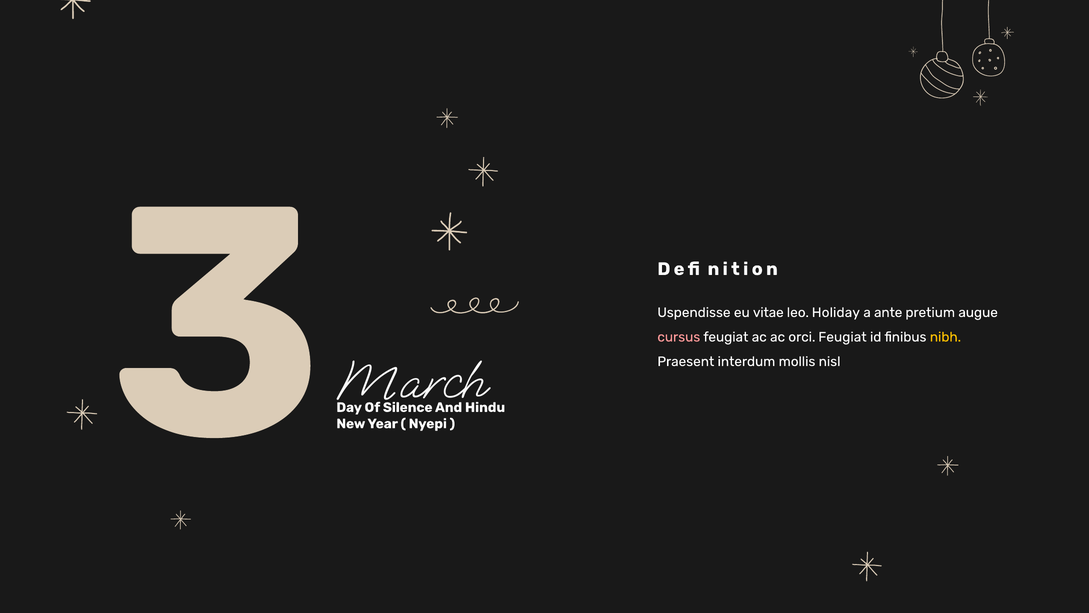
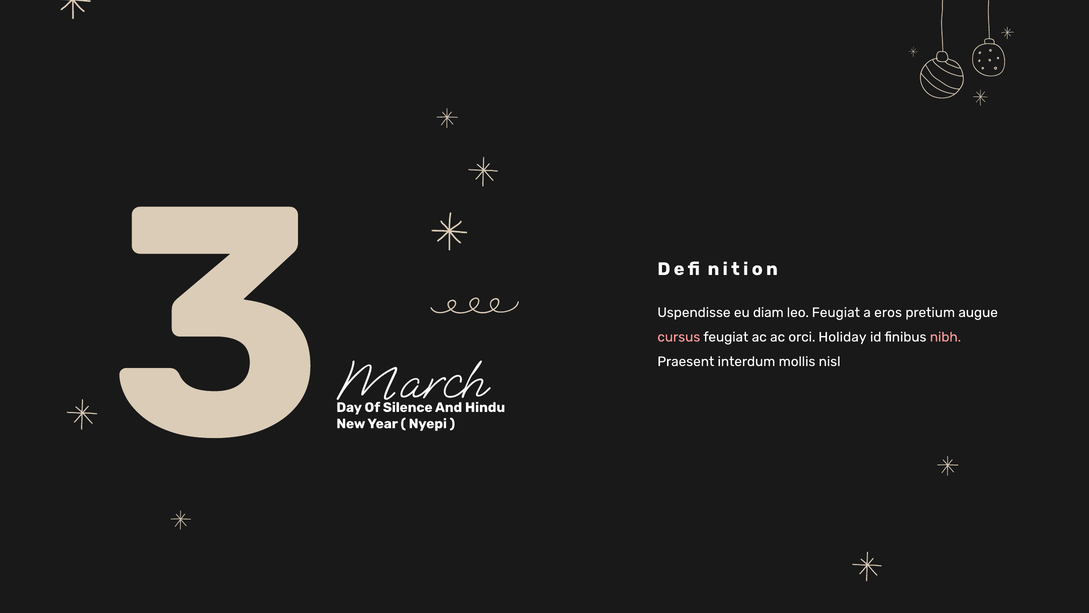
vitae: vitae -> diam (768, 312)
leo Holiday: Holiday -> Feugiat (836, 312)
ante: ante -> eros (888, 312)
orci Feugiat: Feugiat -> Holiday (842, 337)
nibh colour: yellow -> pink (945, 337)
